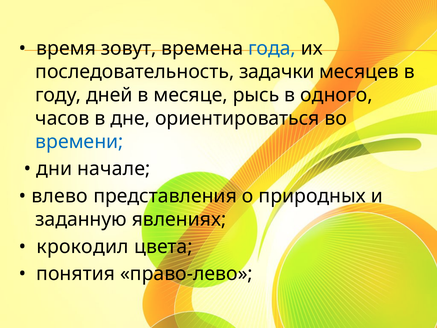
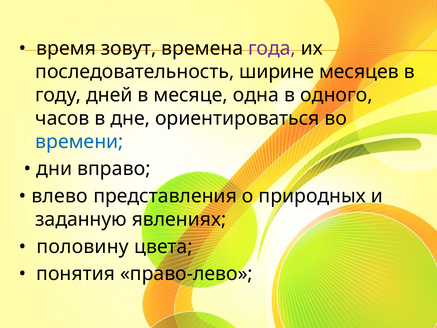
года colour: blue -> purple (272, 48)
задачки: задачки -> ширине (277, 72)
рысь: рысь -> одна (256, 95)
начале: начале -> вправо (114, 169)
крокодил: крокодил -> половину (83, 246)
